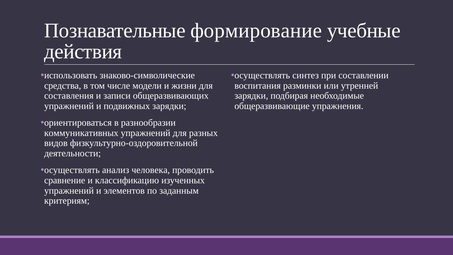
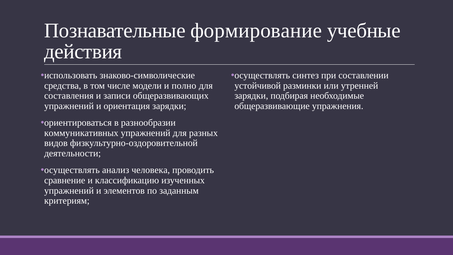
жизни: жизни -> полно (184, 86)
воспитания: воспитания -> устойчивой (258, 86)
подвижных: подвижных -> ориентация (127, 106)
